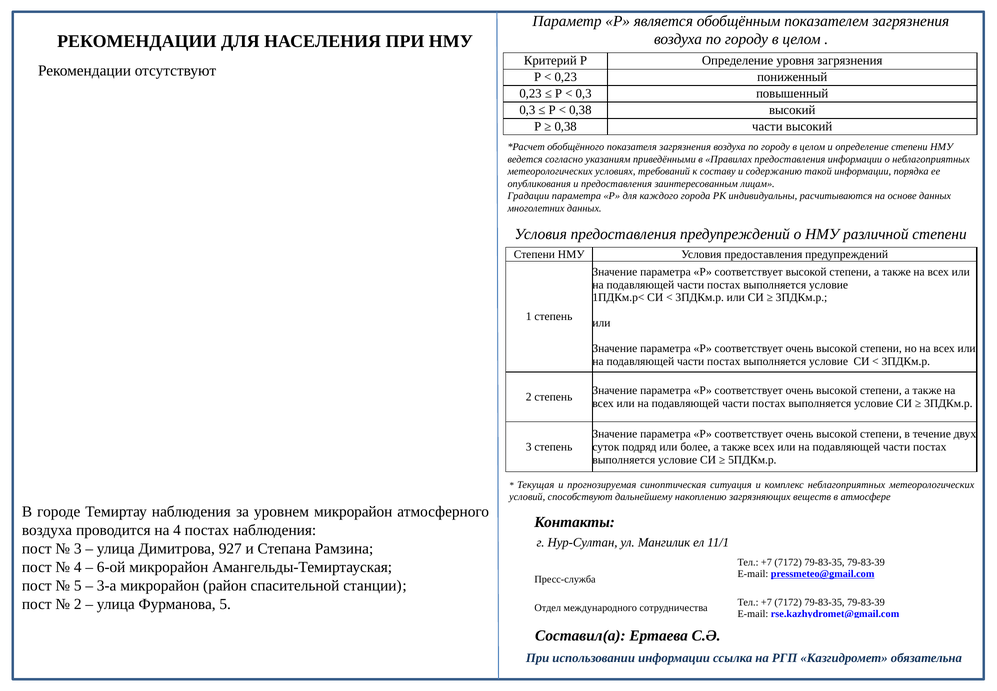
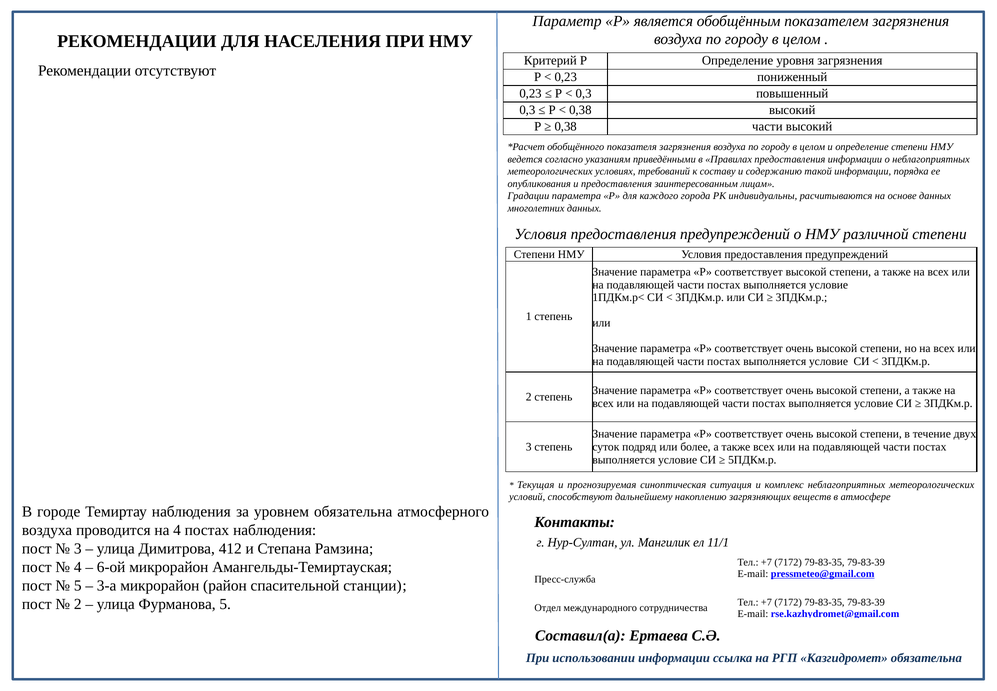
уровнем микрорайон: микрорайон -> обязательна (353, 511)
927: 927 -> 412 (230, 548)
